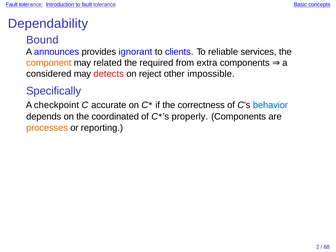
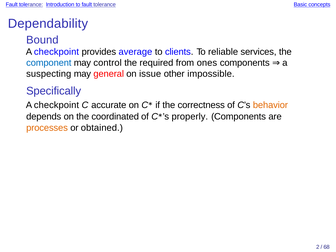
announces: announces -> checkpoint (56, 52)
ignorant: ignorant -> average (135, 52)
component colour: orange -> blue (49, 63)
related: related -> control (108, 63)
extra: extra -> ones (207, 63)
considered: considered -> suspecting (49, 74)
detects: detects -> general (109, 74)
reject: reject -> issue (150, 74)
behavior colour: blue -> orange (270, 105)
reporting: reporting -> obtained (102, 128)
